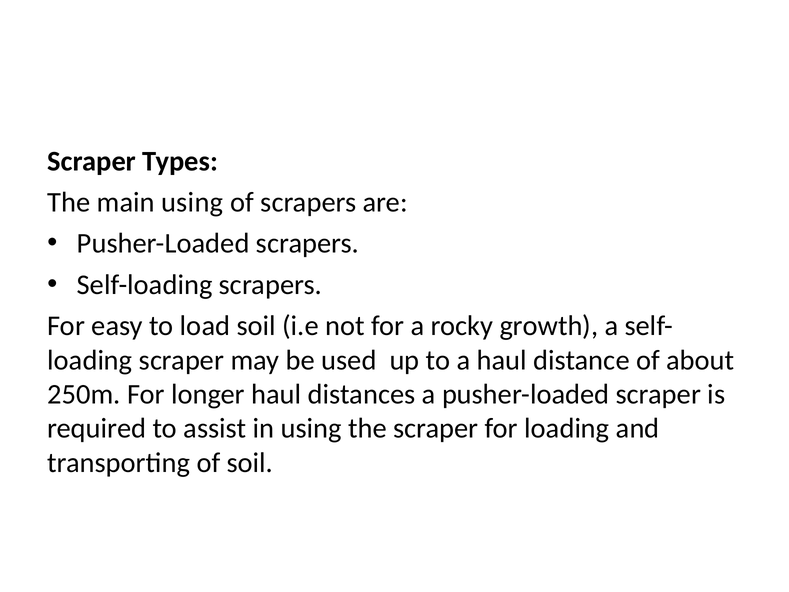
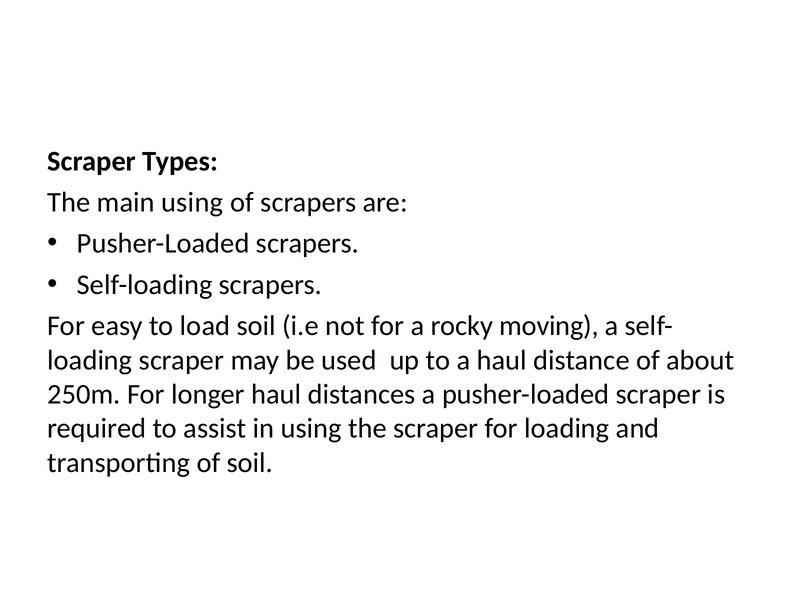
growth: growth -> moving (549, 326)
